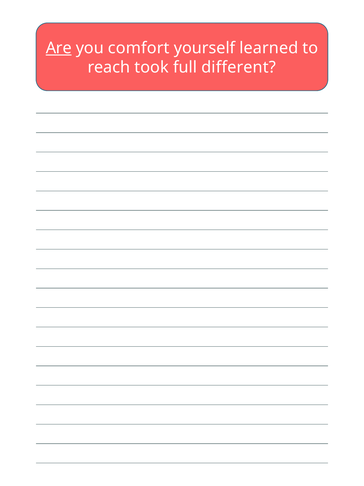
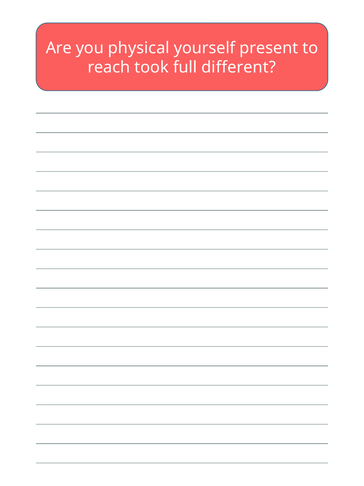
Are underline: present -> none (59, 48)
comfort: comfort -> physical (139, 48)
learned: learned -> present (269, 48)
